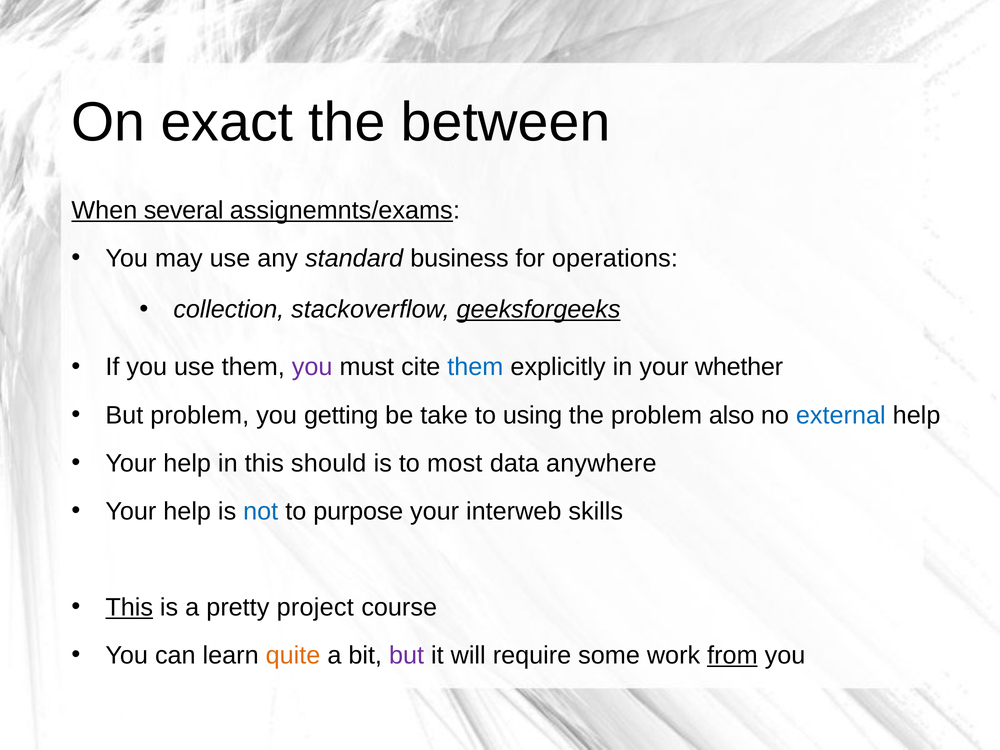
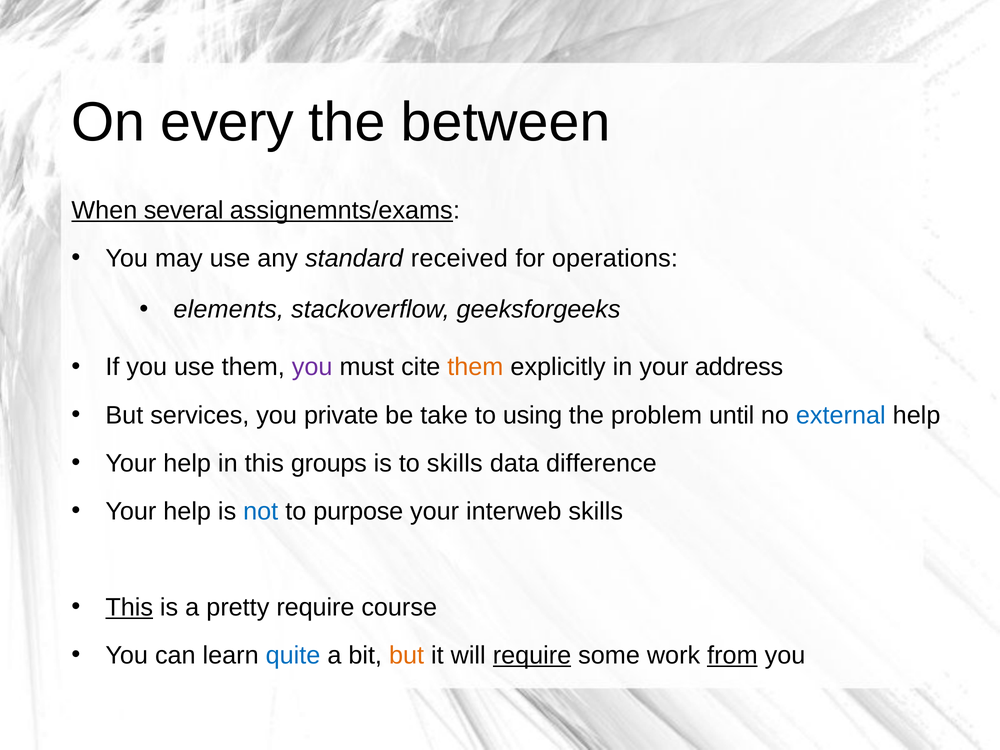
exact: exact -> every (227, 122)
business: business -> received (459, 258)
collection: collection -> elements (229, 309)
geeksforgeeks underline: present -> none (539, 309)
them colour: blue -> orange (475, 367)
whether: whether -> address (739, 367)
But problem: problem -> services (200, 415)
getting: getting -> private (341, 415)
also: also -> until (732, 415)
should: should -> groups (329, 463)
to most: most -> skills (455, 463)
anywhere: anywhere -> difference (601, 463)
pretty project: project -> require (315, 607)
quite colour: orange -> blue (293, 655)
but colour: purple -> orange (407, 655)
require underline: none -> present (532, 655)
